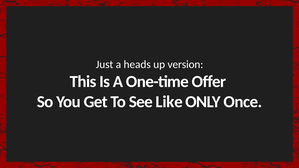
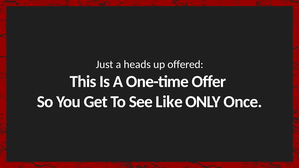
version: version -> offered (185, 64)
